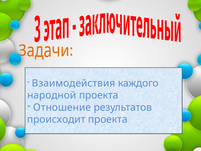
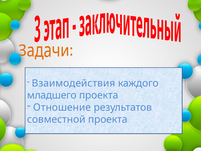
народной: народной -> младшего (52, 95)
происходит: происходит -> совместной (56, 119)
